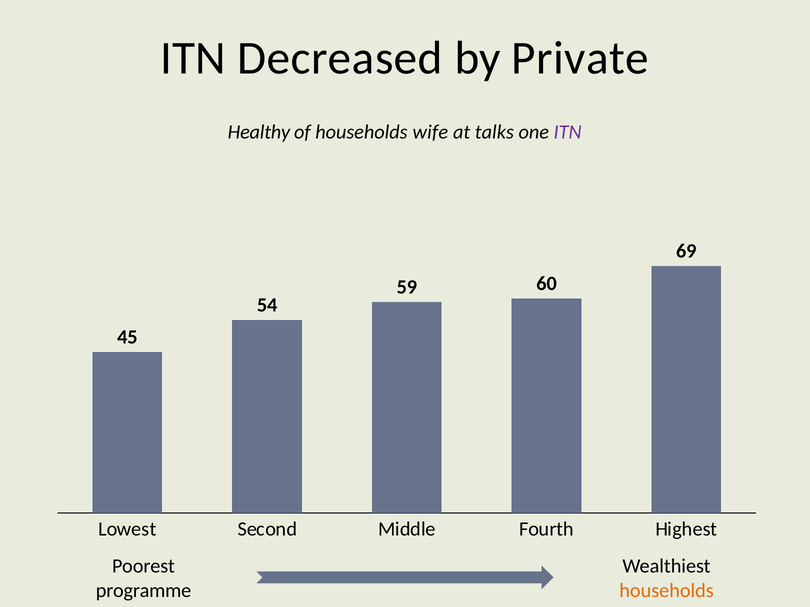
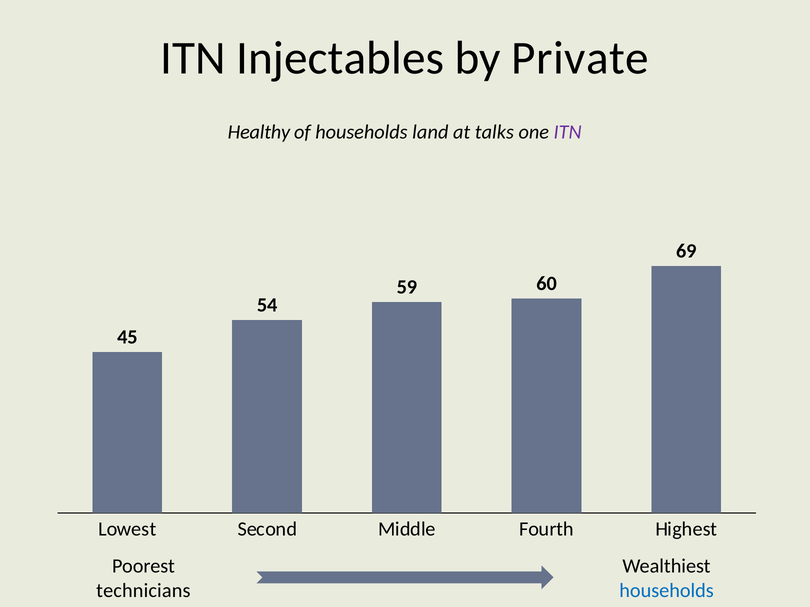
Decreased: Decreased -> Injectables (340, 58)
wife: wife -> land (430, 132)
programme: programme -> technicians (143, 591)
households colour: orange -> blue (667, 591)
